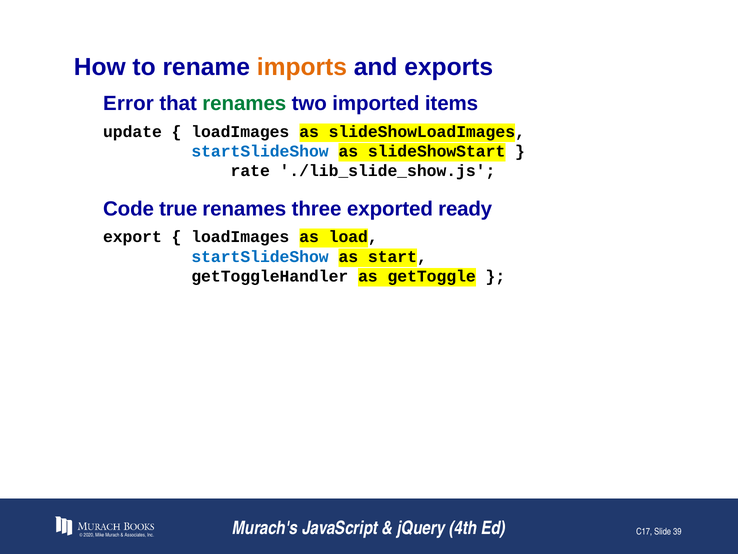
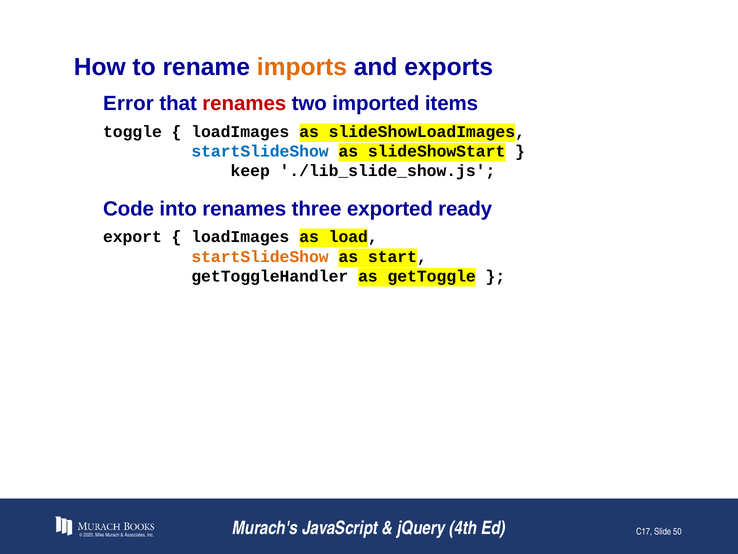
renames colour: green -> red (244, 104)
update: update -> toggle (132, 132)
rate: rate -> keep (250, 171)
true: true -> into (178, 209)
startSlideShow colour: blue -> orange (260, 256)
39: 39 -> 50 (677, 531)
